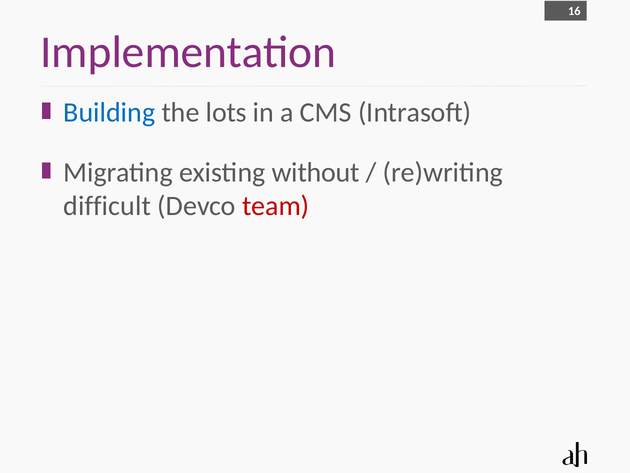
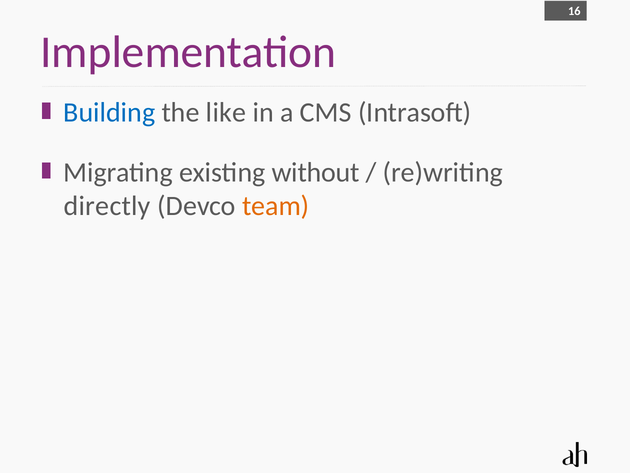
lots: lots -> like (226, 113)
difficult: difficult -> directly (107, 206)
team colour: red -> orange (276, 206)
